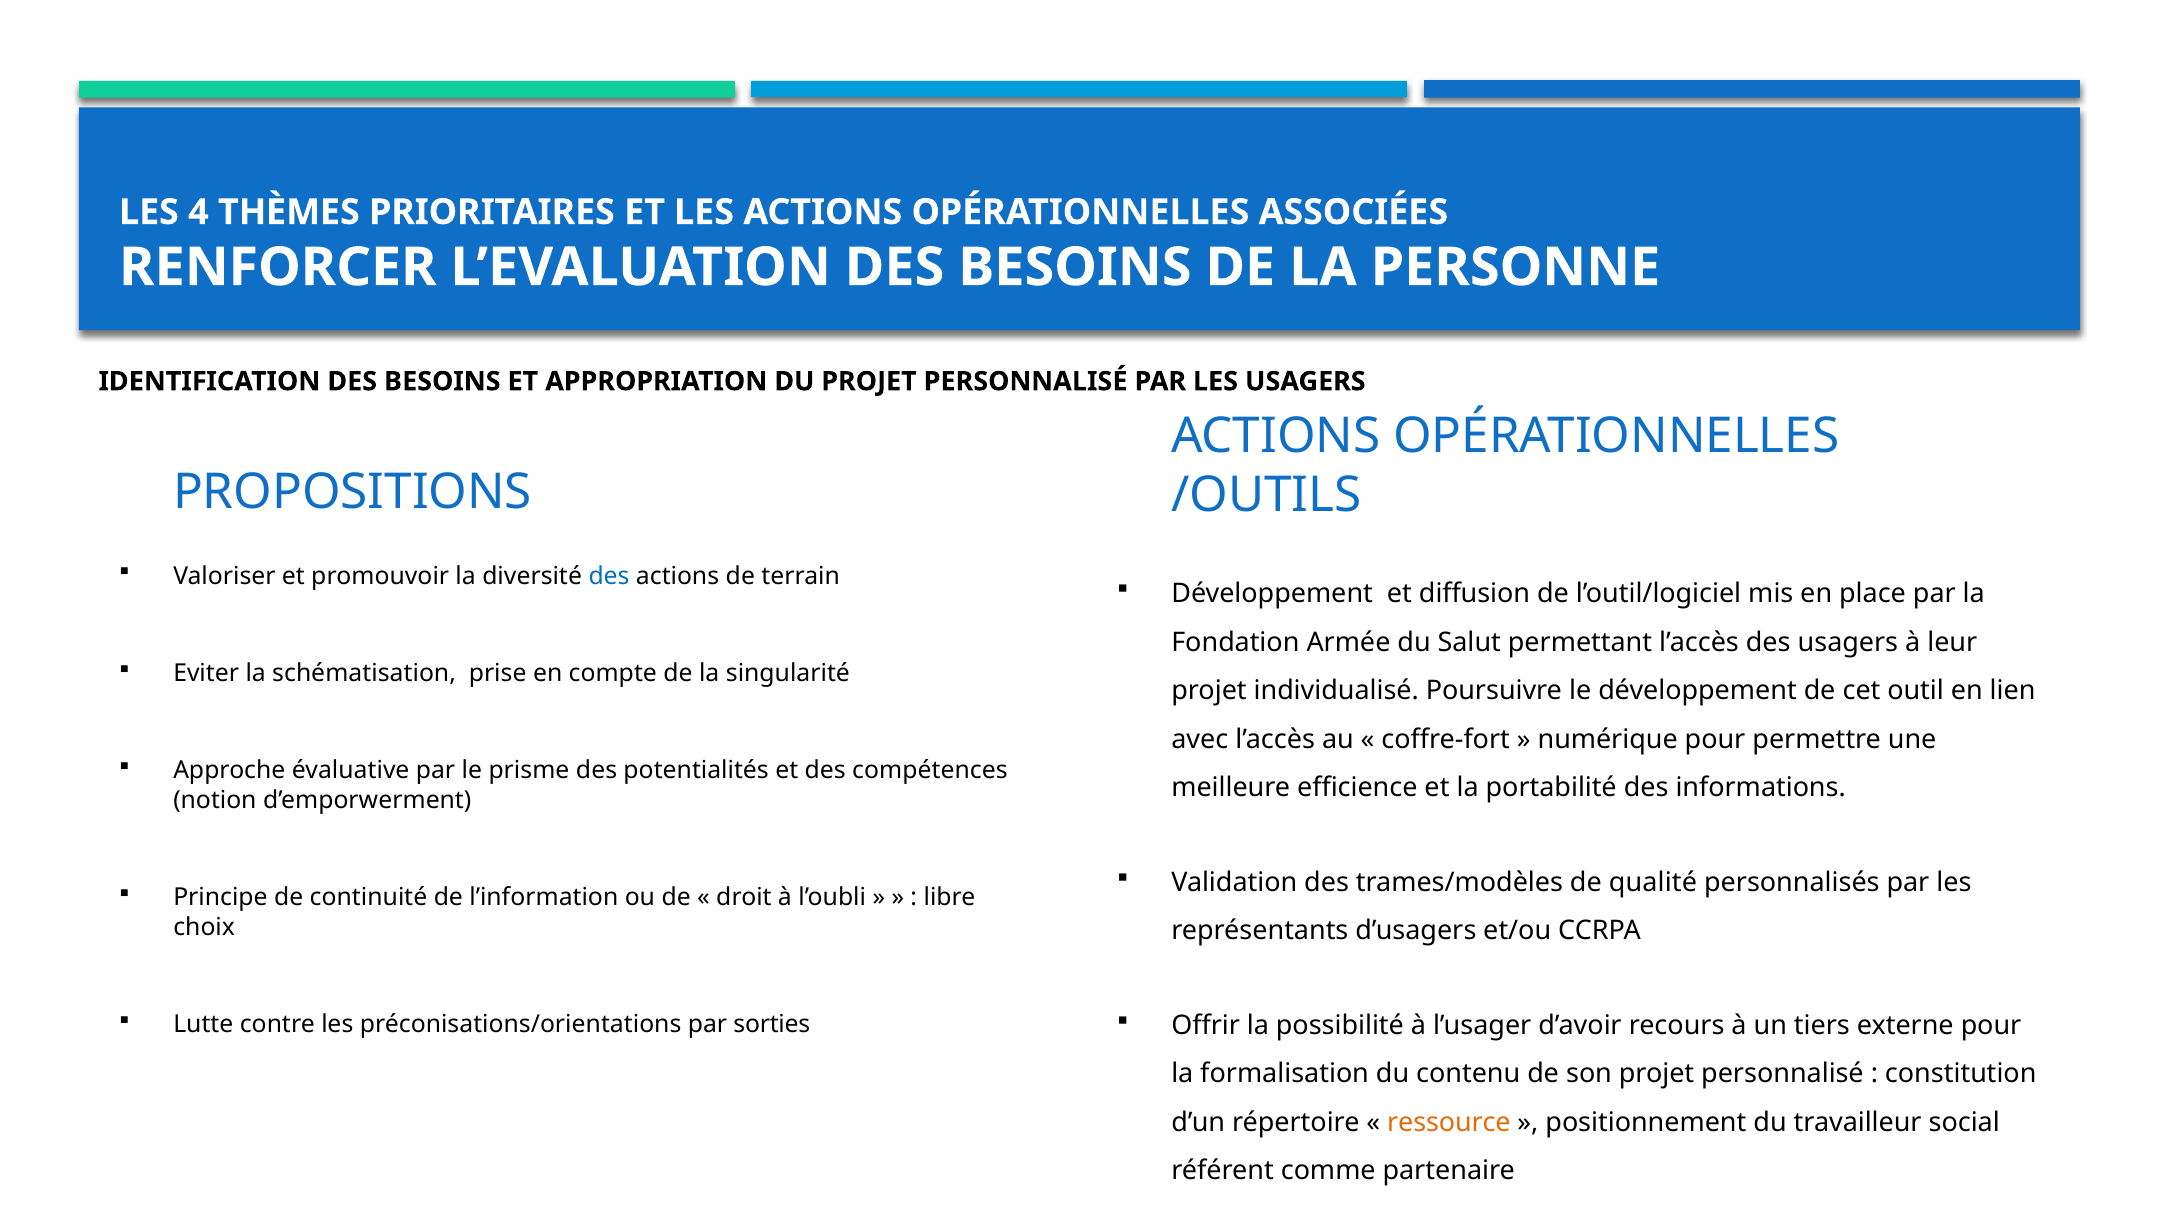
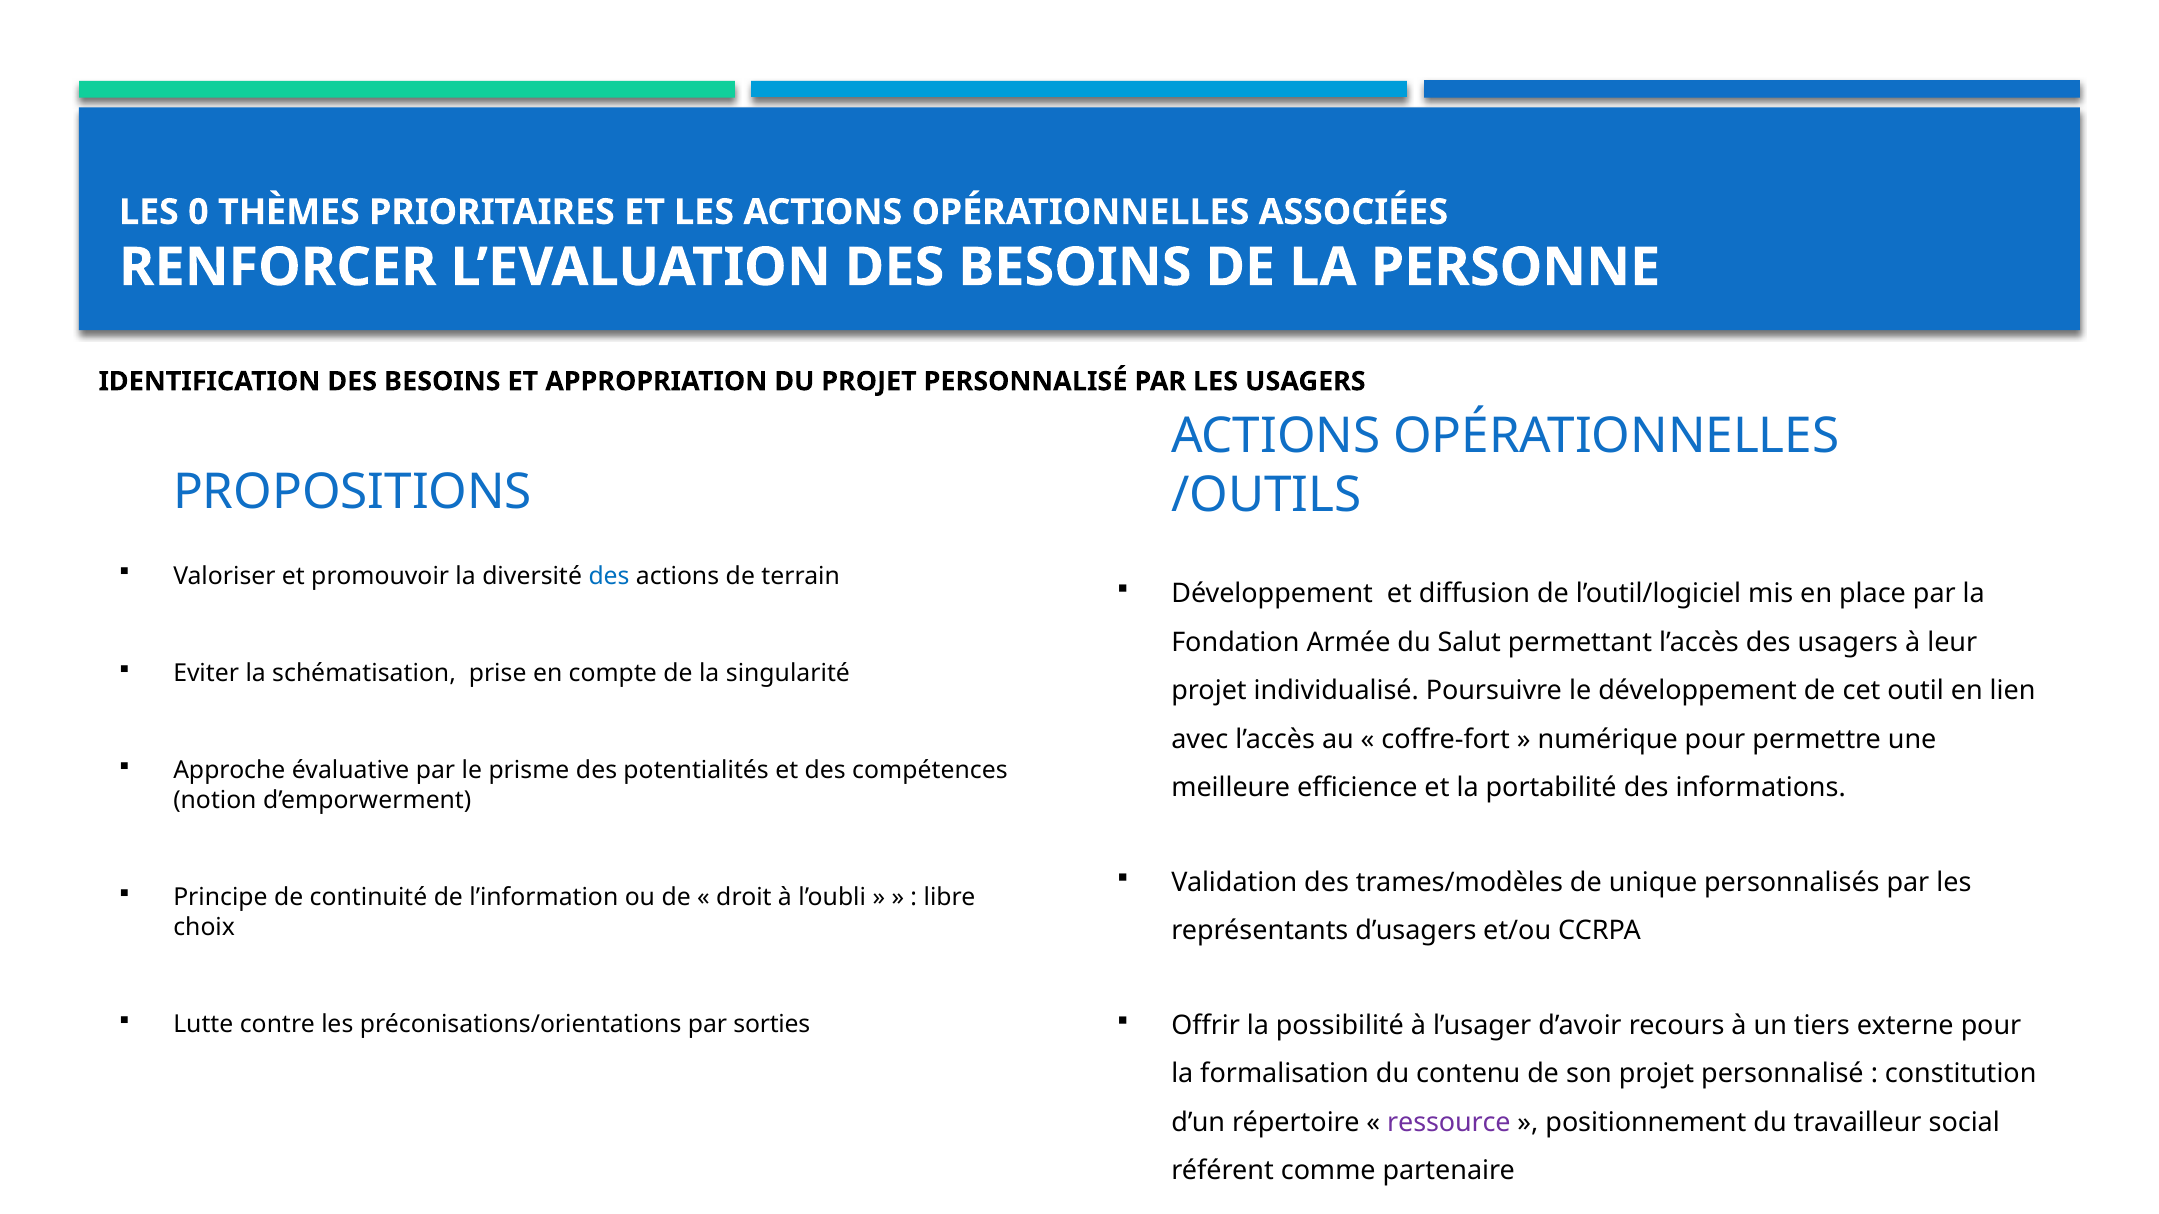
4: 4 -> 0 (198, 212)
qualité: qualité -> unique (1653, 883)
ressource colour: orange -> purple (1449, 1123)
